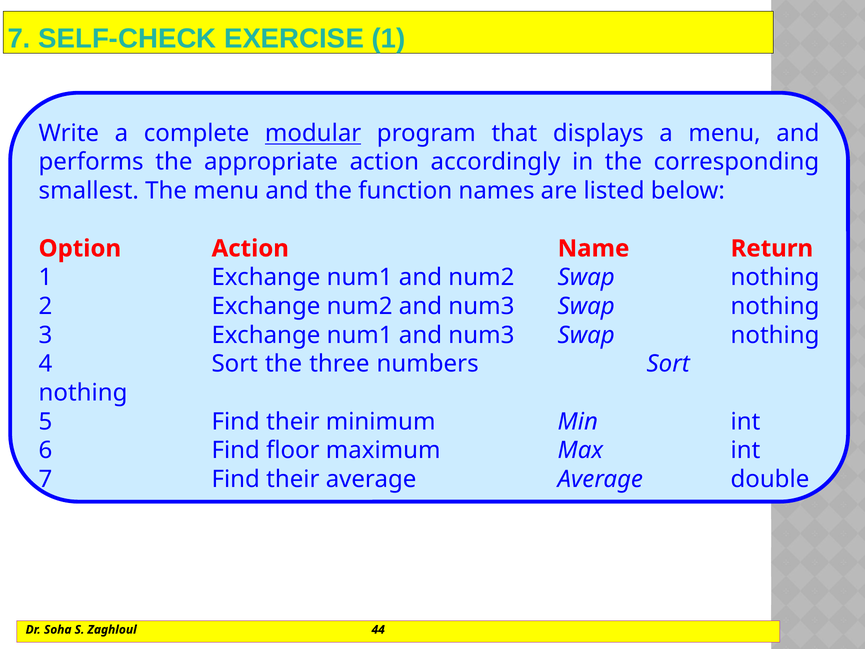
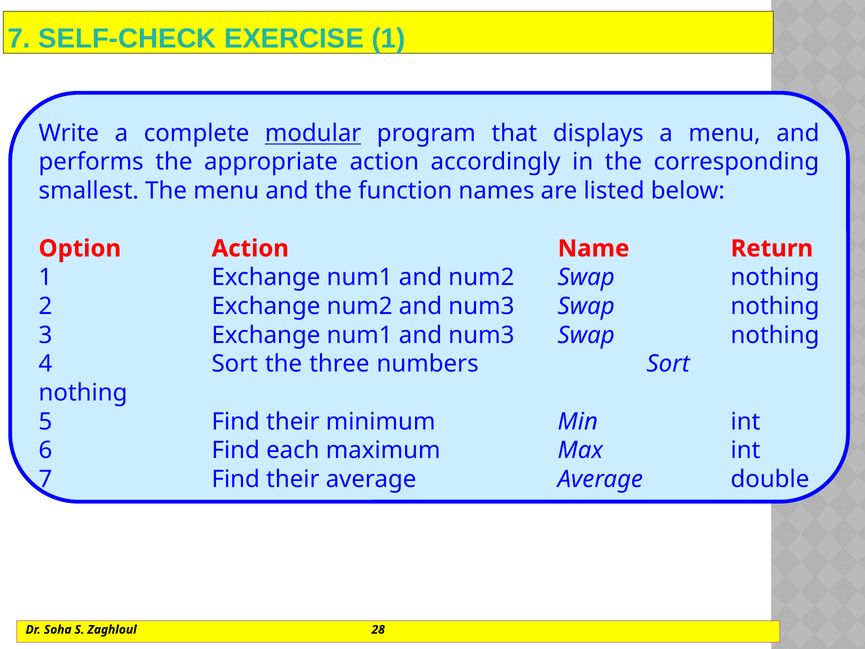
floor: floor -> each (293, 450)
44: 44 -> 28 (378, 629)
